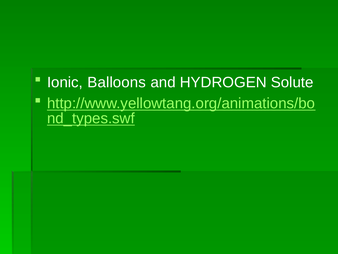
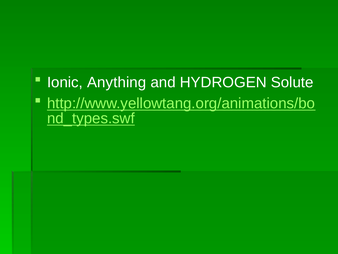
Balloons: Balloons -> Anything (117, 82)
